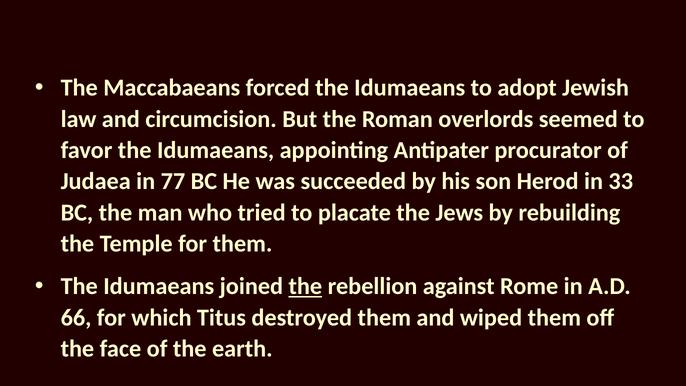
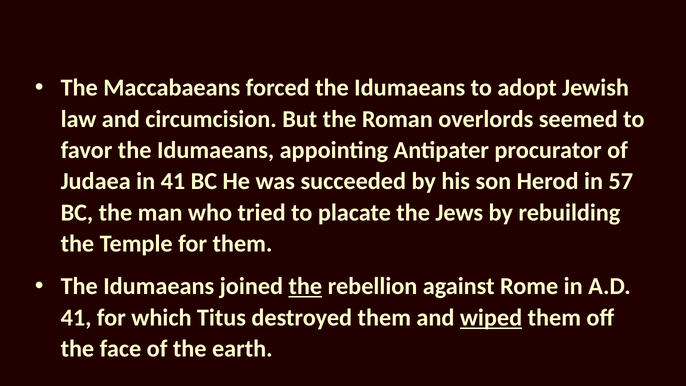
in 77: 77 -> 41 (173, 181)
33: 33 -> 57 (621, 181)
66: 66 -> 41 (76, 318)
wiped underline: none -> present (491, 318)
